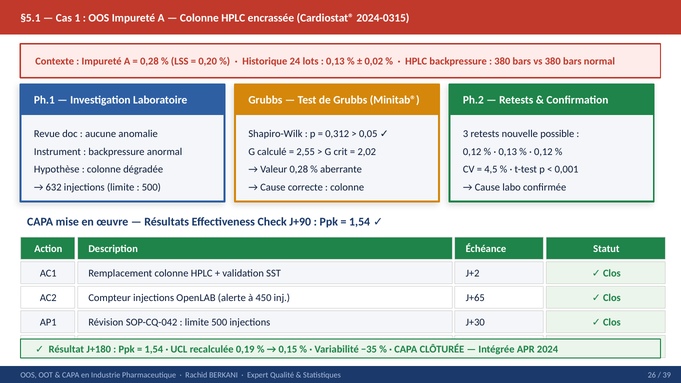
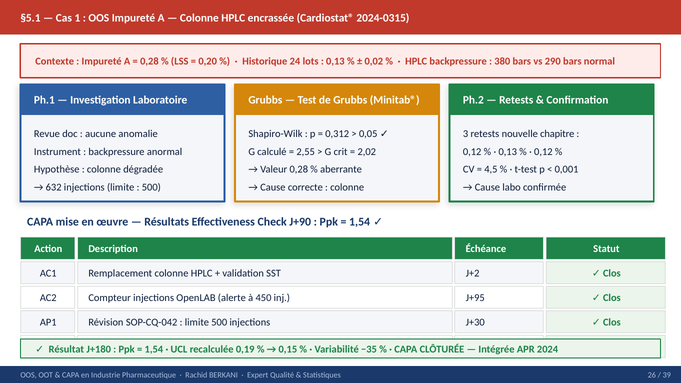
vs 380: 380 -> 290 (553, 61)
possible: possible -> chapitre (557, 134)
J+65: J+65 -> J+95 (475, 298)
